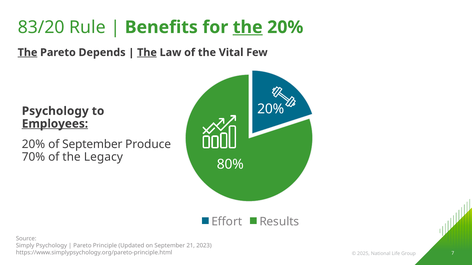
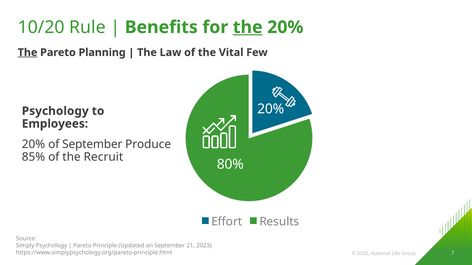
83/20: 83/20 -> 10/20 (41, 27)
Depends: Depends -> Planning (102, 53)
The underline: present -> none (147, 53)
Employees underline: present -> none (55, 124)
70%: 70% -> 85% (33, 157)
Legacy: Legacy -> Recruit (103, 157)
